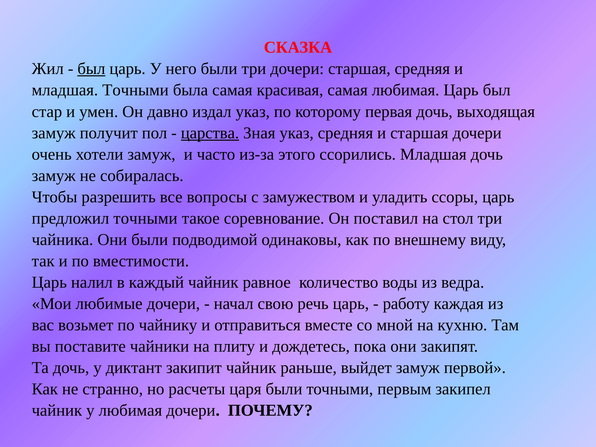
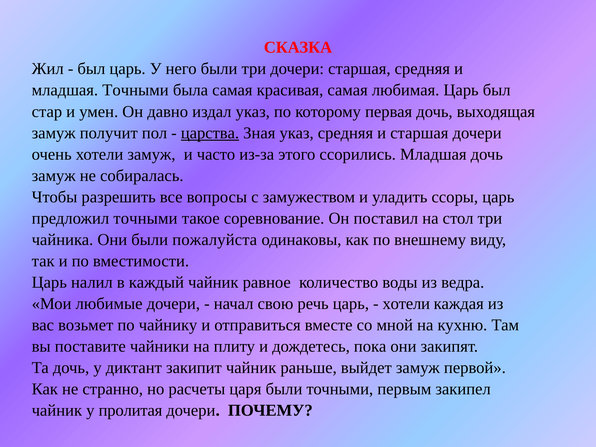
был underline: present -> none (91, 69)
подводимой: подводимой -> пожалуйста (215, 240)
работу: работу -> хотели (406, 304)
у любимая: любимая -> пролитая (130, 410)
